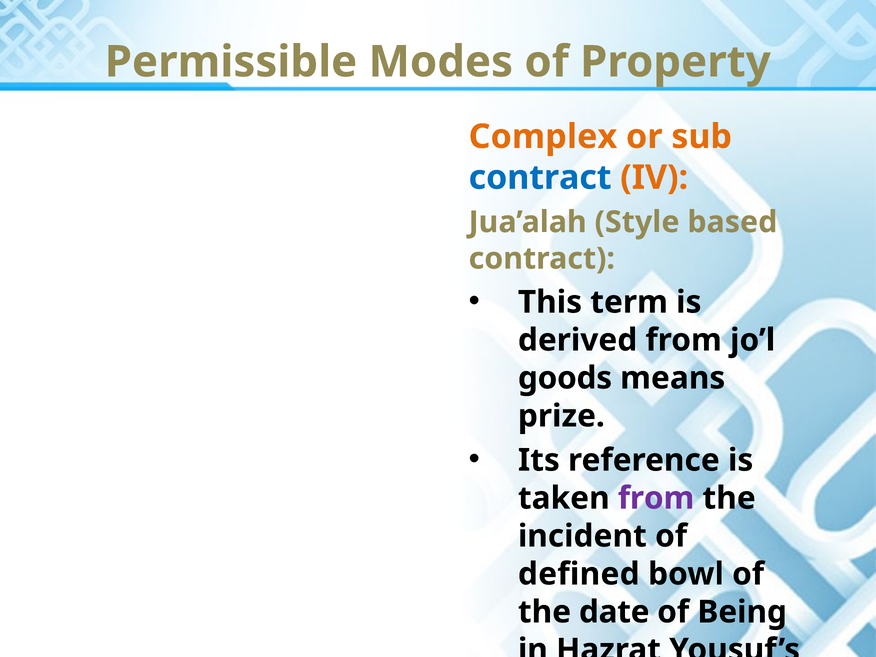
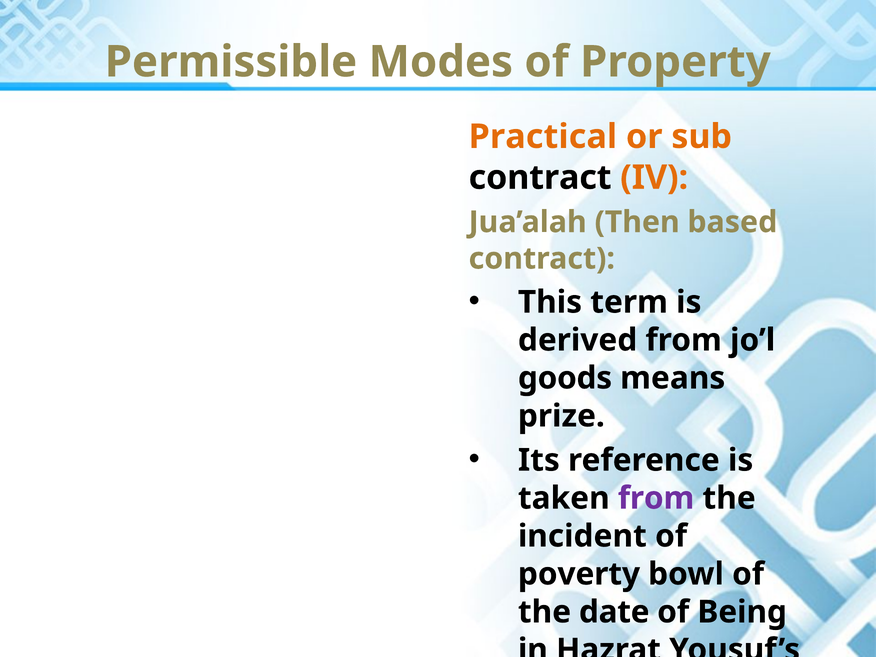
Complex: Complex -> Practical (543, 137)
contract colour: blue -> black (540, 178)
Style: Style -> Then (637, 222)
defined: defined -> poverty (579, 574)
